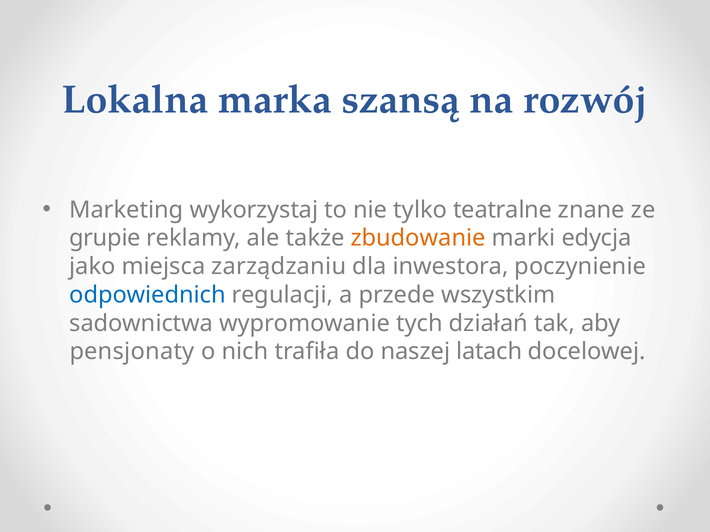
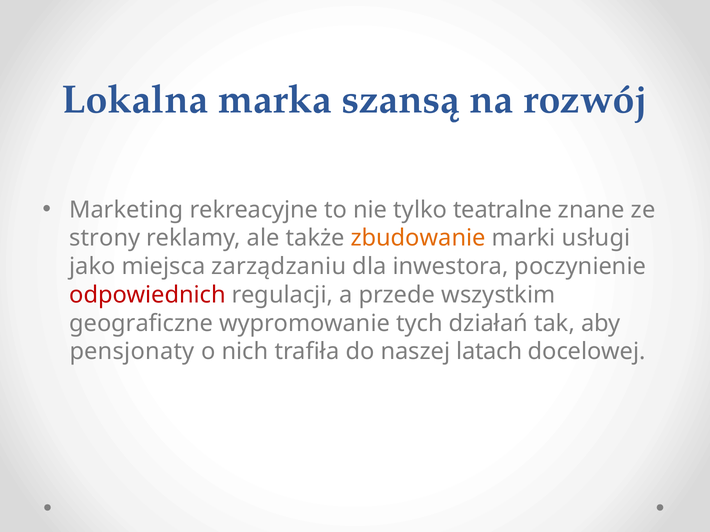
wykorzystaj: wykorzystaj -> rekreacyjne (254, 210)
grupie: grupie -> strony (105, 238)
edycja: edycja -> usługi (596, 238)
odpowiednich colour: blue -> red (148, 295)
sadownictwa: sadownictwa -> geograficzne (141, 324)
